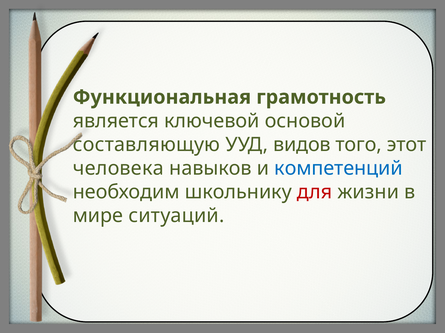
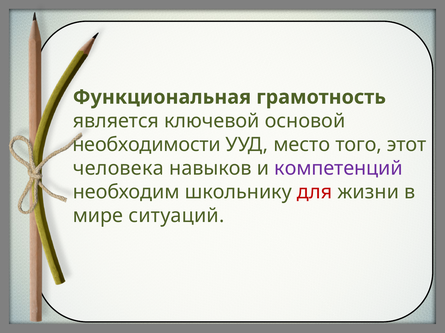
составляющую: составляющую -> необходимости (147, 145)
видов: видов -> место (302, 145)
компетенций colour: blue -> purple (339, 169)
